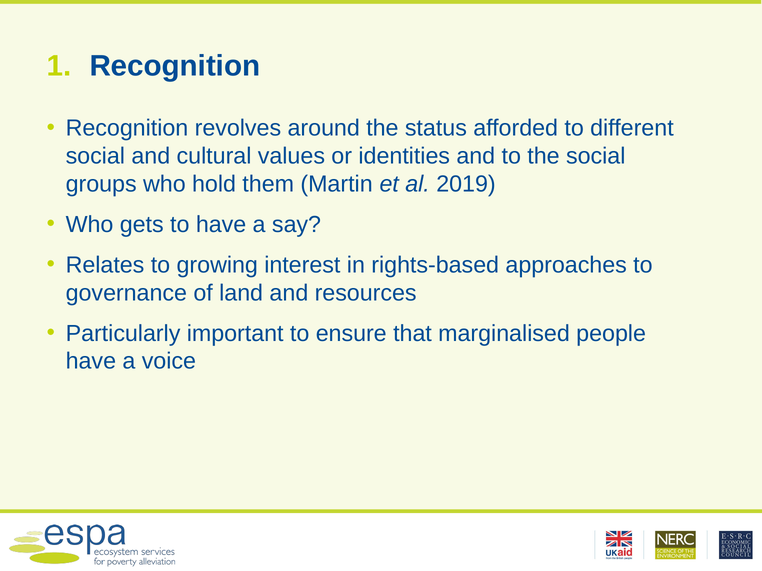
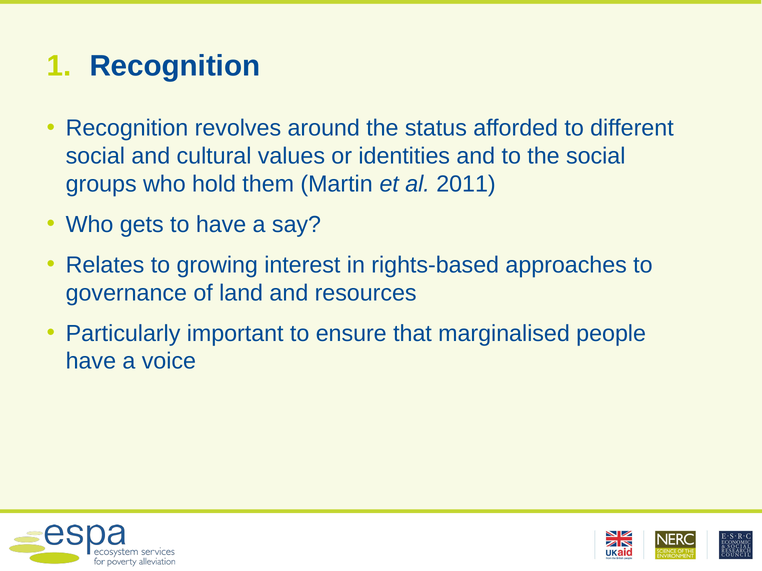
2019: 2019 -> 2011 (466, 184)
